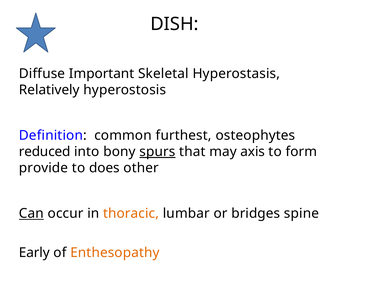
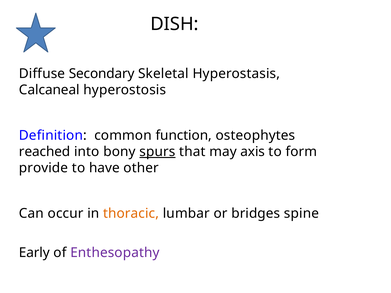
Important: Important -> Secondary (102, 74)
Relatively: Relatively -> Calcaneal (49, 90)
furthest: furthest -> function (184, 135)
reduced: reduced -> reached (45, 152)
does: does -> have (104, 168)
Can underline: present -> none (31, 214)
Enthesopathy colour: orange -> purple (115, 253)
